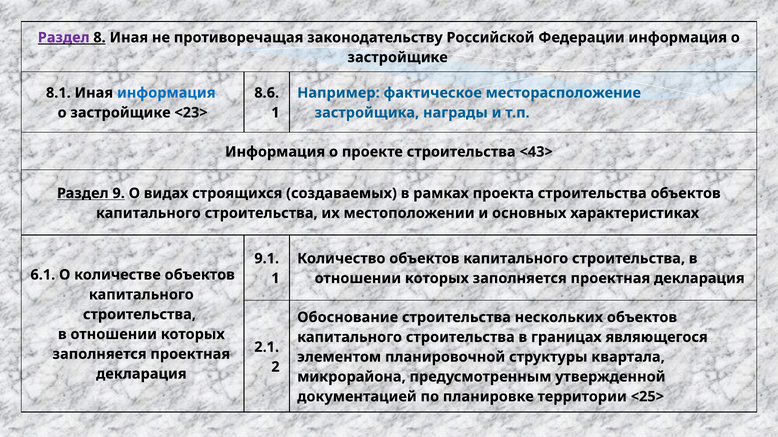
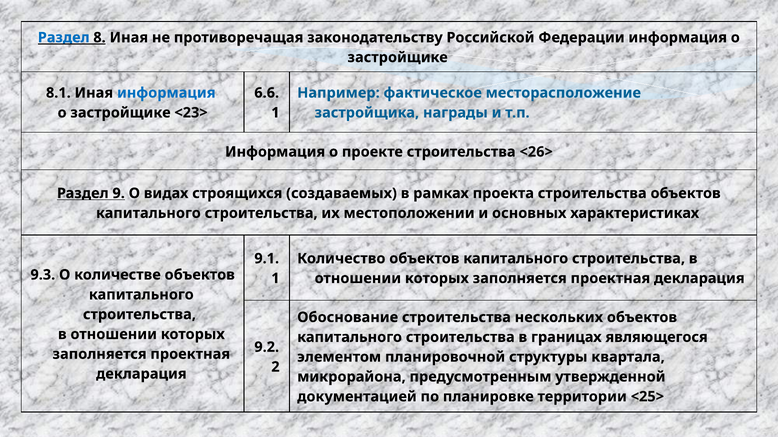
Раздел colour: purple -> blue (64, 38)
8.6: 8.6 -> 6.6 (267, 93)
<43>: <43> -> <26> (536, 152)
6.1: 6.1 -> 9.3 (43, 275)
2.1: 2.1 -> 9.2 (267, 348)
